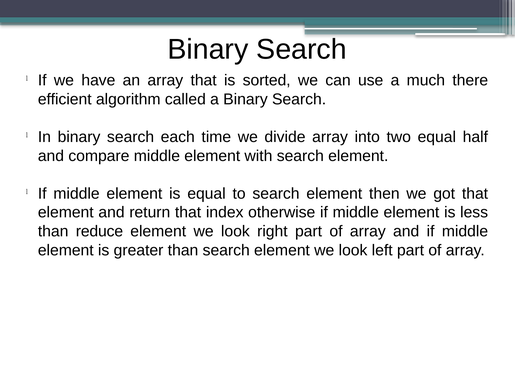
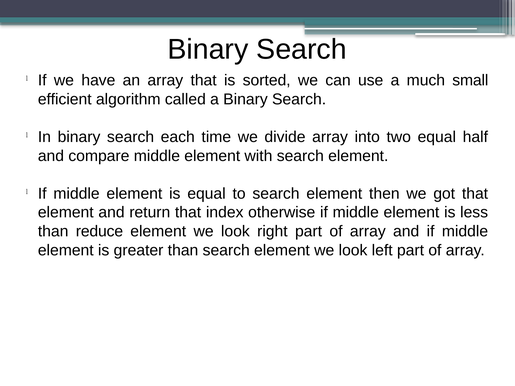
there: there -> small (470, 80)
